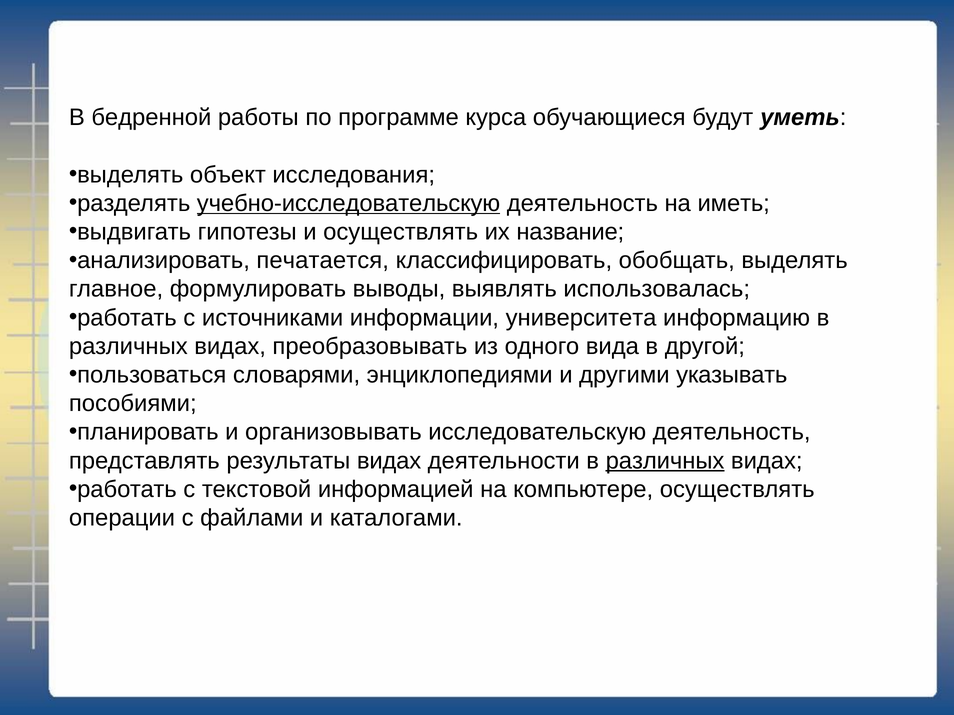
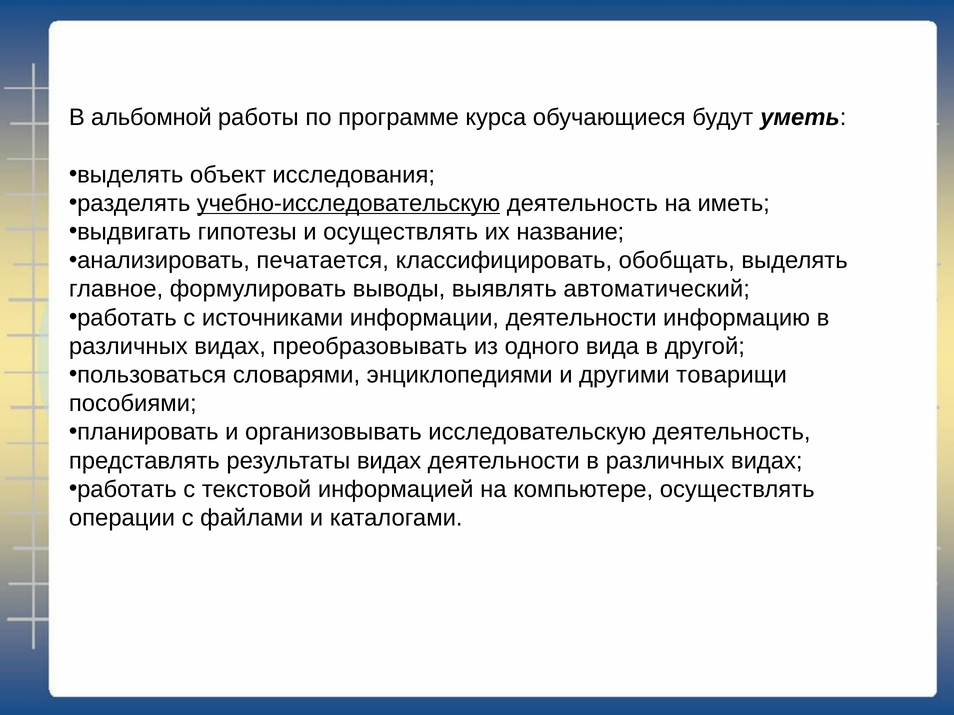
бедренной: бедренной -> альбомной (151, 118)
использовалась: использовалась -> автоматический (657, 289)
информации университета: университета -> деятельности (581, 318)
указывать: указывать -> товарищи (732, 375)
различных underline: present -> none (665, 461)
